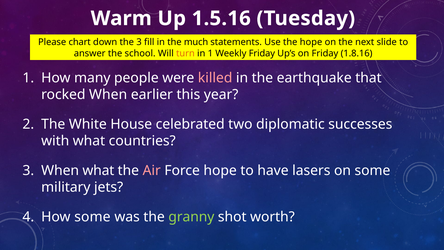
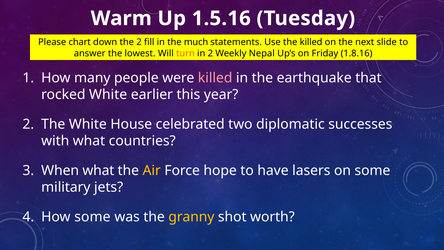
the 3: 3 -> 2 (139, 42)
the hope: hope -> killed (311, 42)
school: school -> lowest (140, 53)
in 1: 1 -> 2 (210, 53)
Weekly Friday: Friday -> Nepal (262, 53)
rocked When: When -> White (108, 95)
Air colour: pink -> yellow (152, 170)
granny colour: light green -> yellow (191, 217)
